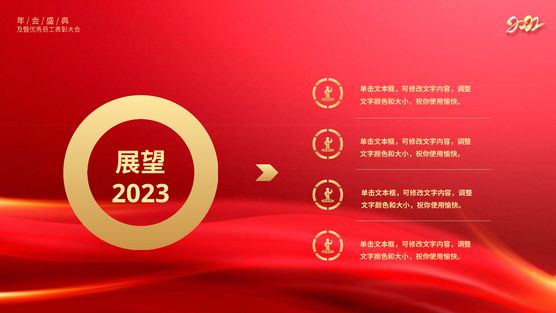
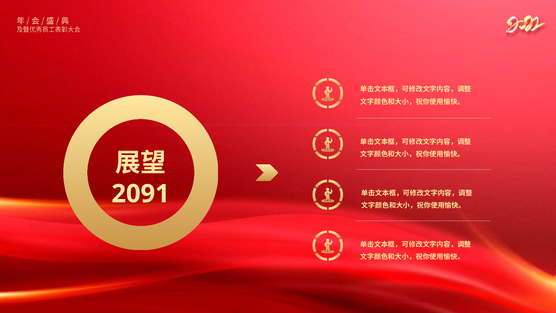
2023: 2023 -> 2091 (141, 194)
